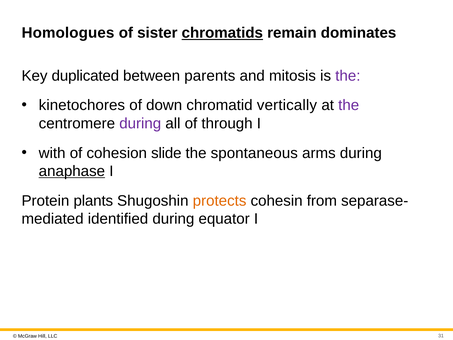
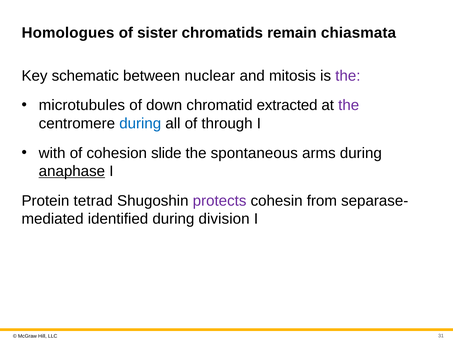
chromatids underline: present -> none (222, 33)
dominates: dominates -> chiasmata (358, 33)
duplicated: duplicated -> schematic (85, 76)
parents: parents -> nuclear (210, 76)
kinetochores: kinetochores -> microtubules (82, 105)
vertically: vertically -> extracted (287, 105)
during colour: purple -> blue (140, 123)
plants: plants -> tetrad (93, 201)
protects colour: orange -> purple (220, 201)
equator: equator -> division (224, 219)
